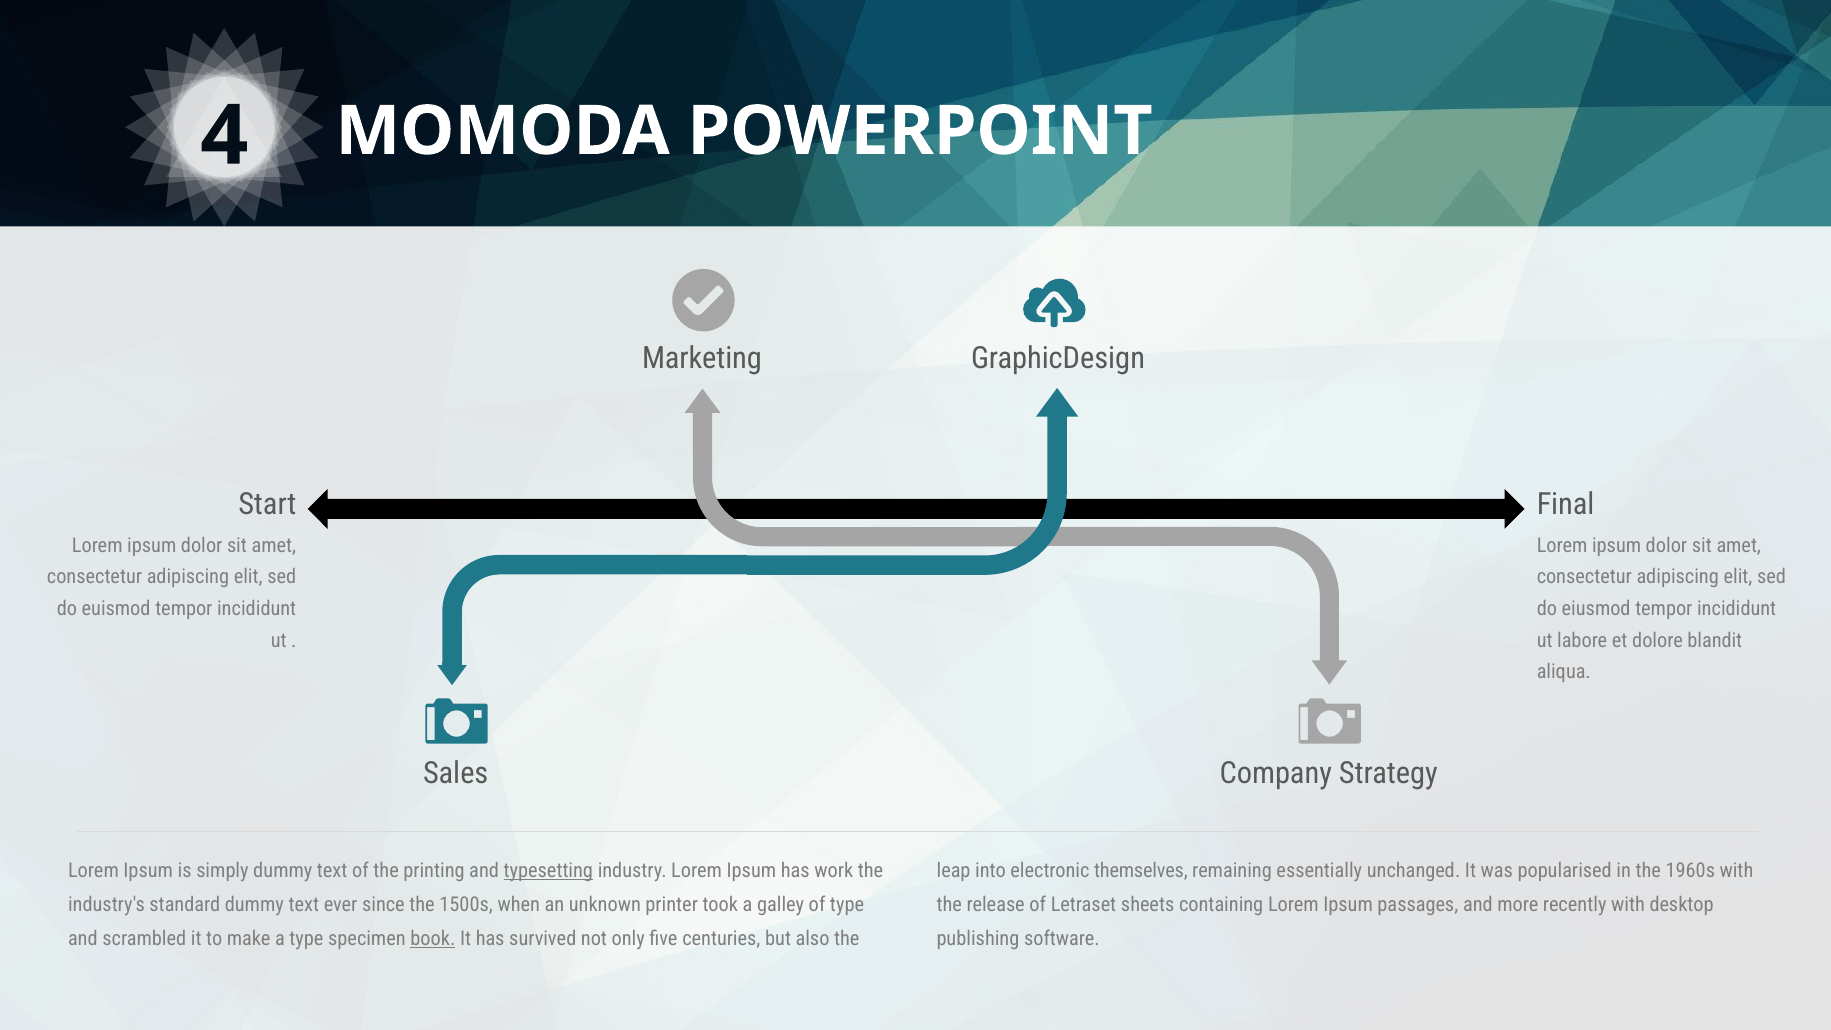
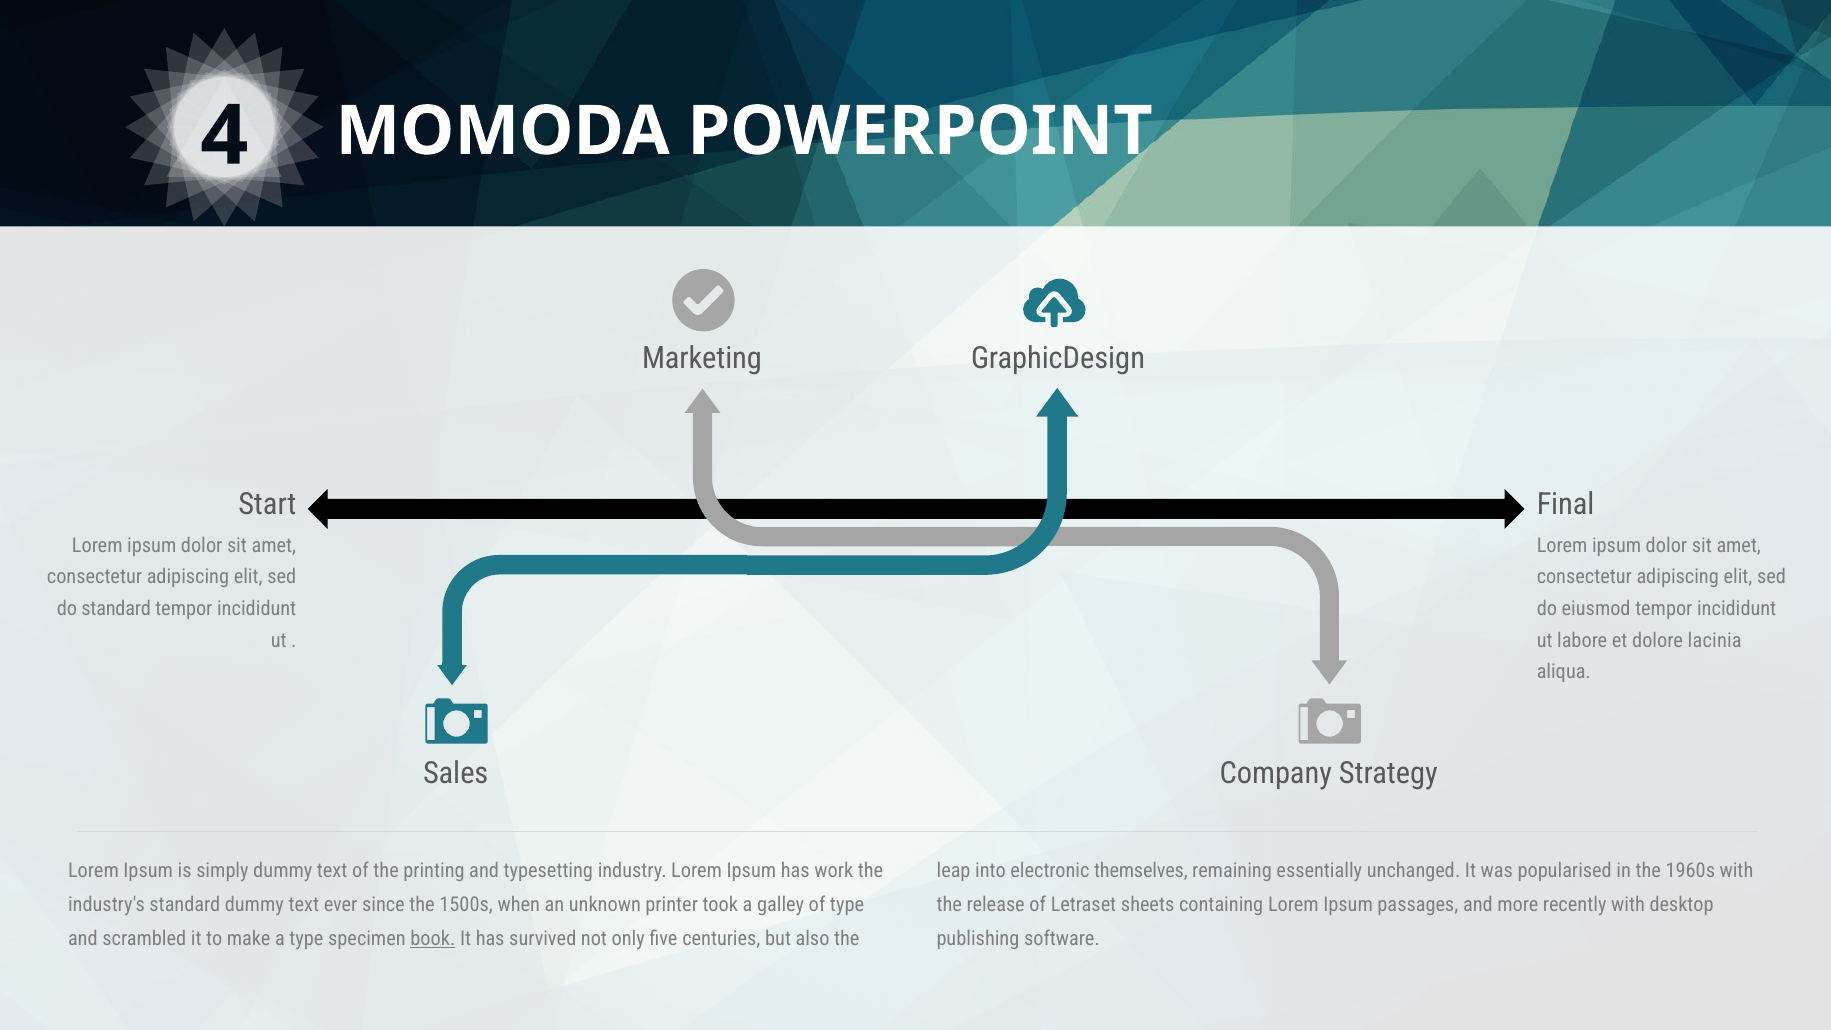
do euismod: euismod -> standard (116, 609)
blandit: blandit -> lacinia (1715, 640)
typesetting underline: present -> none (548, 871)
